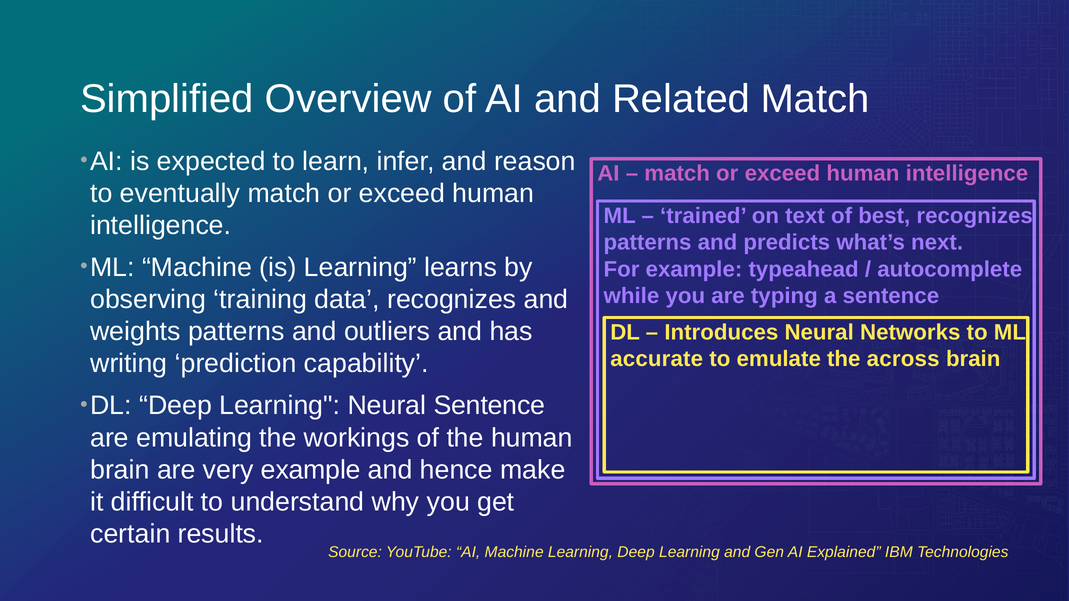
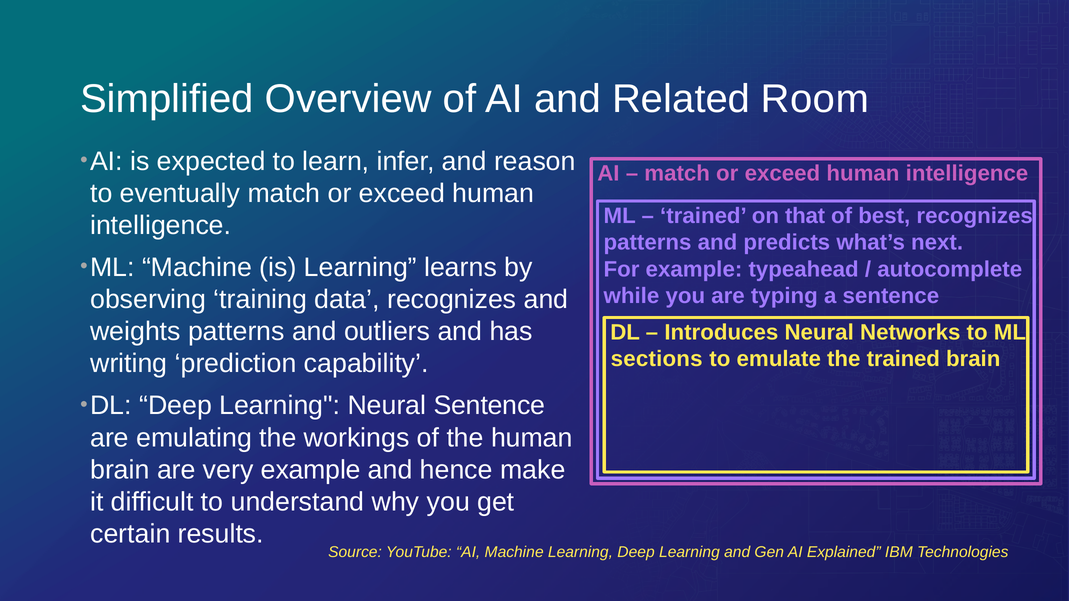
Related Match: Match -> Room (815, 99)
text: text -> that (805, 216)
accurate: accurate -> sections (657, 359)
the across: across -> trained (903, 359)
